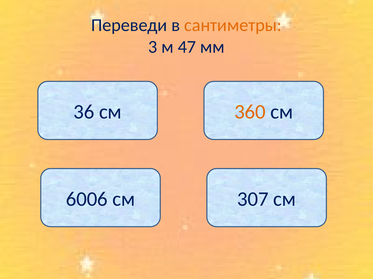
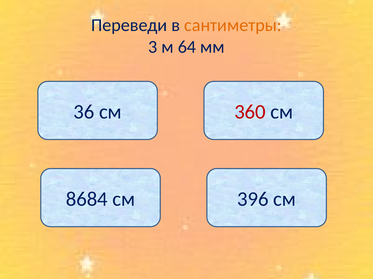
47: 47 -> 64 (187, 47)
360 colour: orange -> red (250, 112)
6006: 6006 -> 8684 (87, 200)
307: 307 -> 396 (253, 200)
